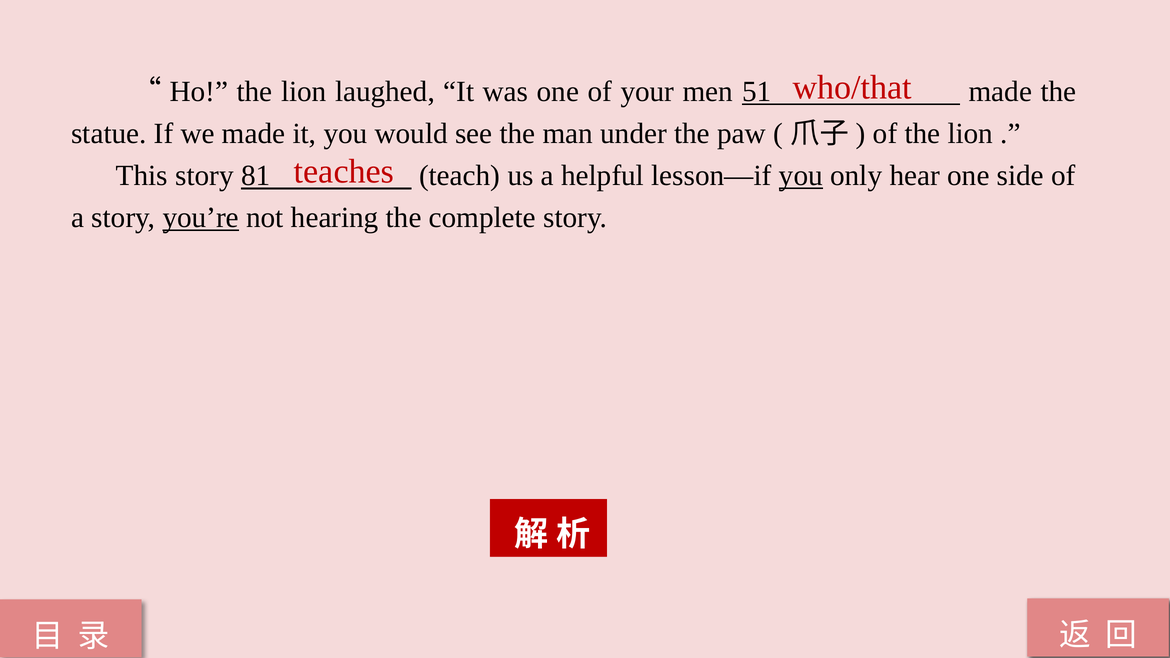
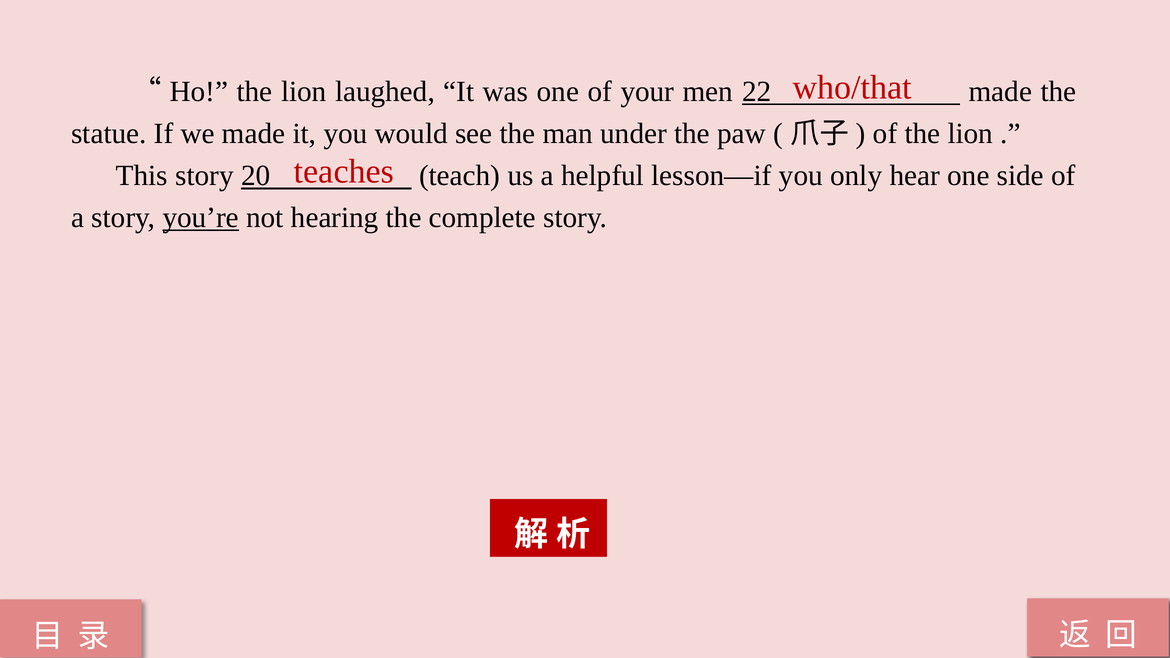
51: 51 -> 22 (757, 91)
81: 81 -> 20 (256, 176)
you underline: present -> none (801, 176)
